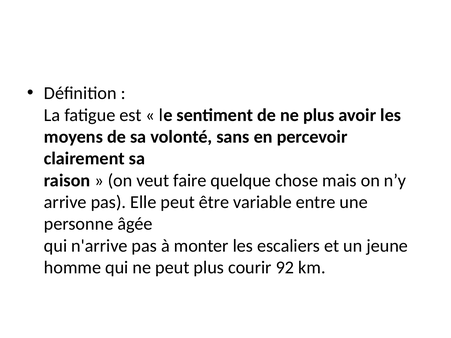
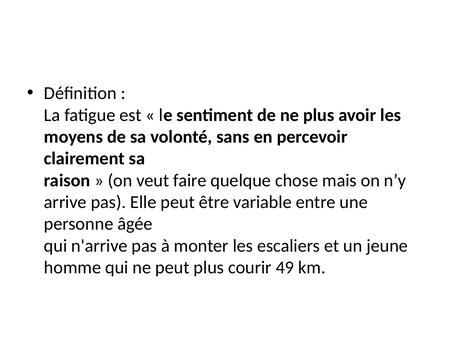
92: 92 -> 49 (285, 268)
